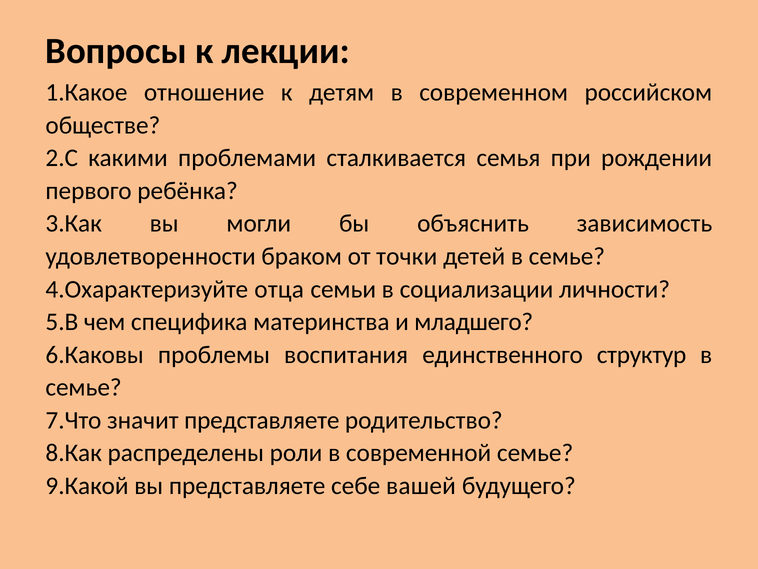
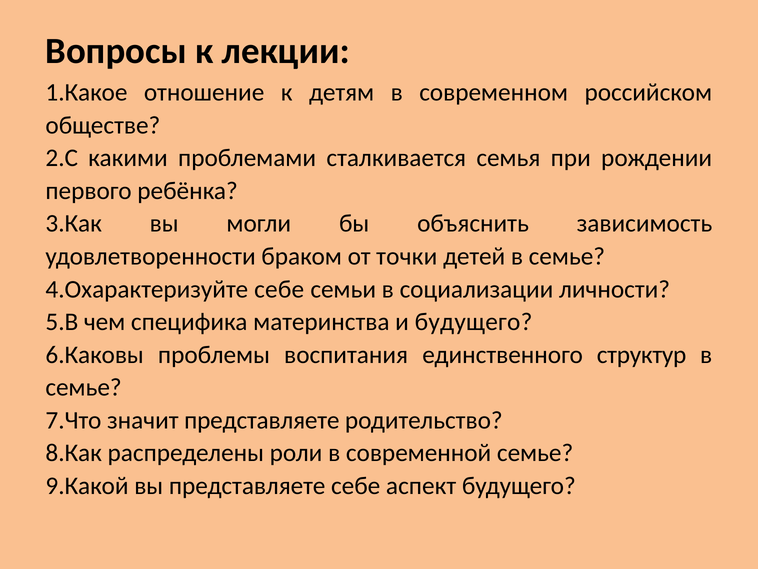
отца: отца -> себе (279, 289)
и младшего: младшего -> будущего (474, 322)
вашей: вашей -> аспект (421, 485)
